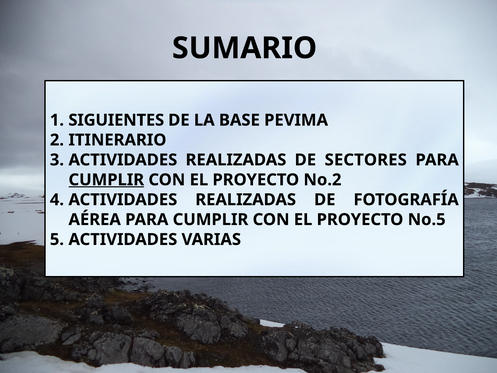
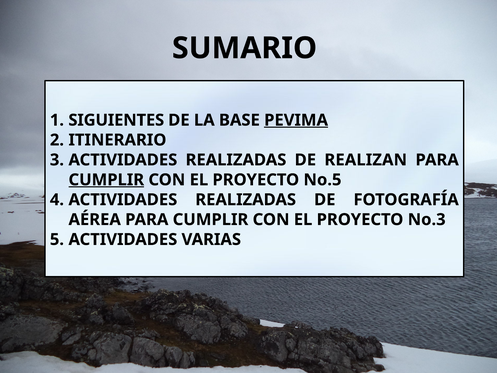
PEVIMA underline: none -> present (296, 120)
SECTORES: SECTORES -> REALIZAN (366, 160)
No.2: No.2 -> No.5 (322, 180)
No.5: No.5 -> No.3 (427, 219)
